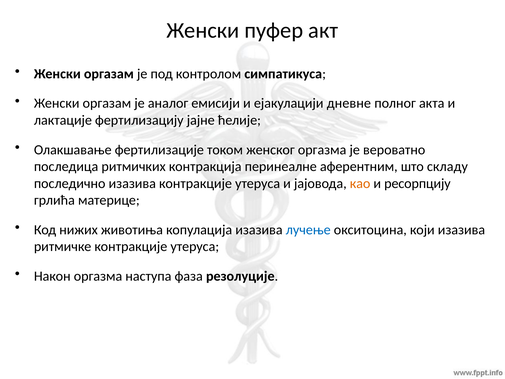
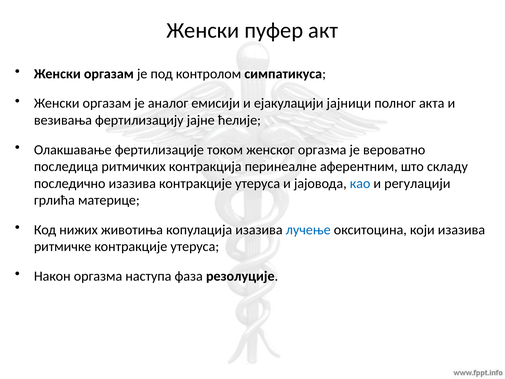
дневне: дневне -> јајници (349, 103)
лактације: лактације -> везивања (63, 120)
као colour: orange -> blue (360, 183)
ресорпцију: ресорпцију -> регулацији (417, 183)
